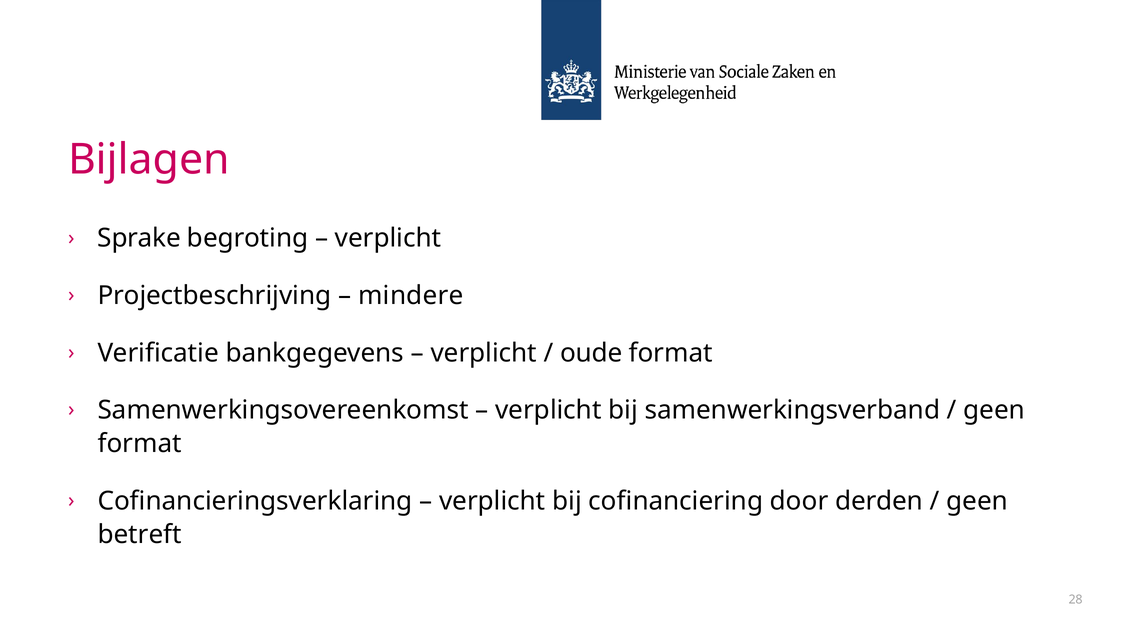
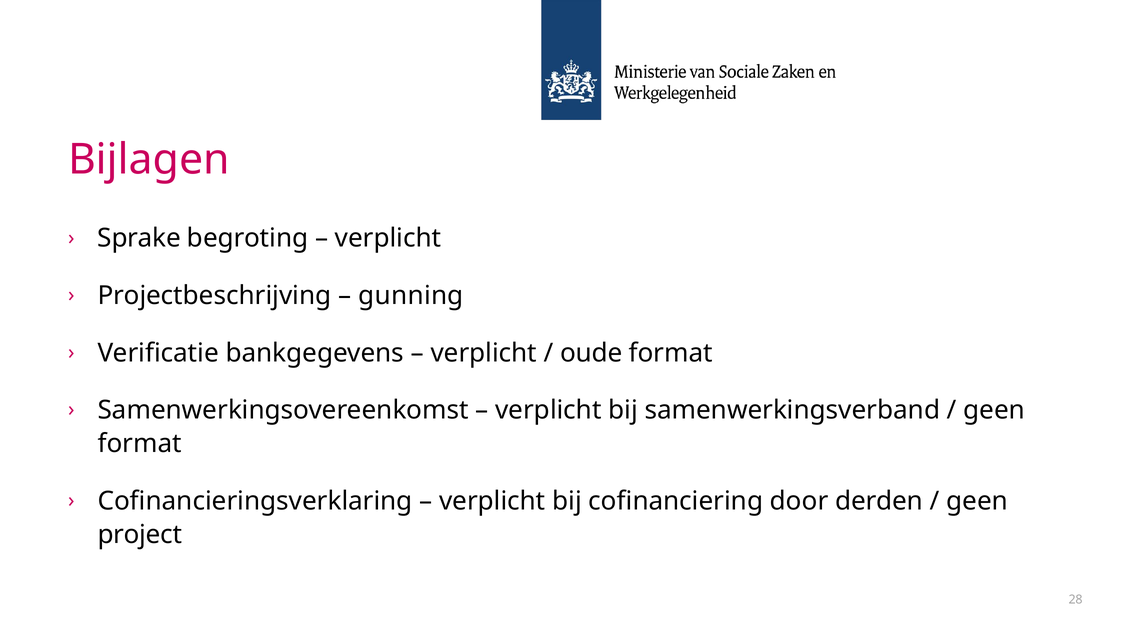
mindere: mindere -> gunning (411, 296)
betreft: betreft -> project (140, 535)
